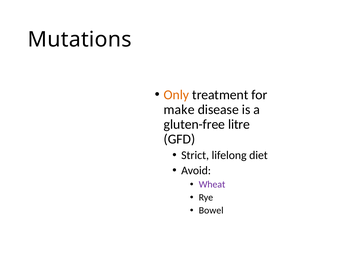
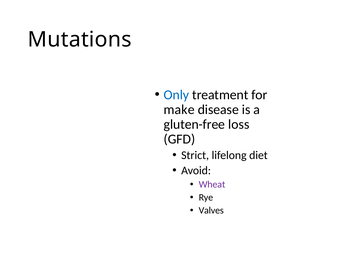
Only colour: orange -> blue (176, 94)
litre: litre -> loss (239, 124)
Bowel: Bowel -> Valves (211, 210)
